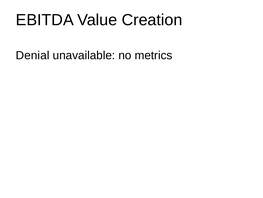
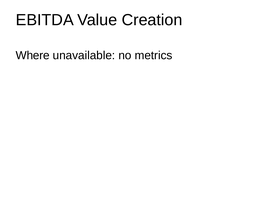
Denial: Denial -> Where (33, 55)
